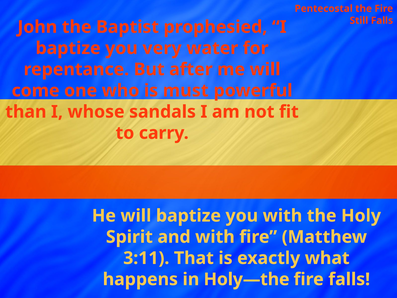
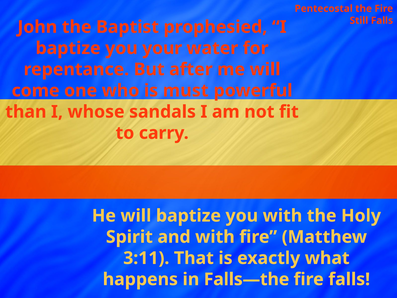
very: very -> your (162, 48)
Holy—the: Holy—the -> Falls—the (247, 279)
